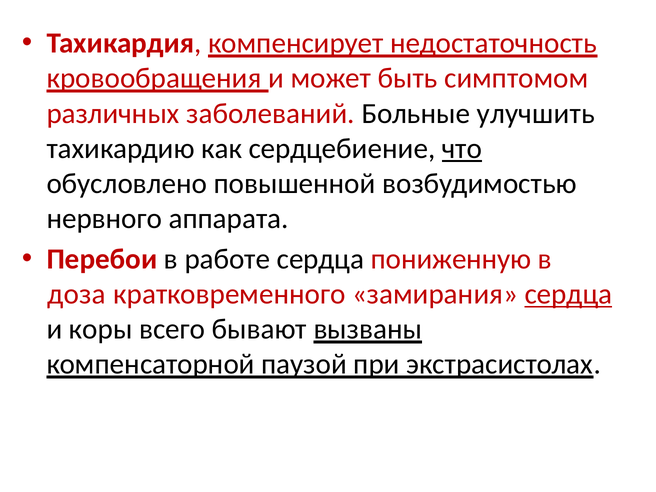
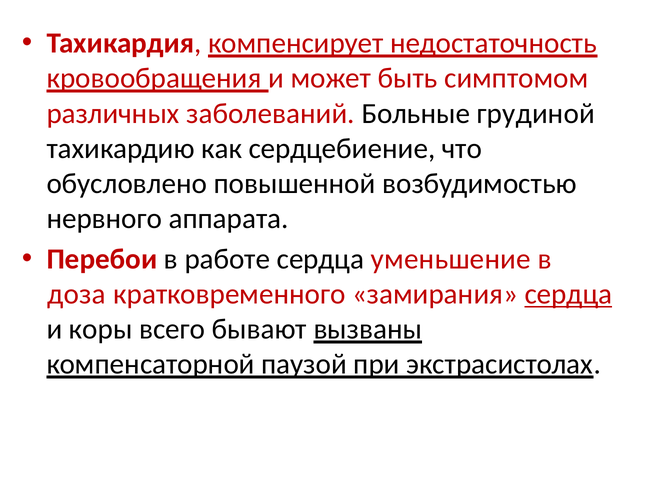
улучшить: улучшить -> грудиной (536, 113)
что underline: present -> none (462, 148)
пониженную: пониженную -> уменьшение (451, 259)
